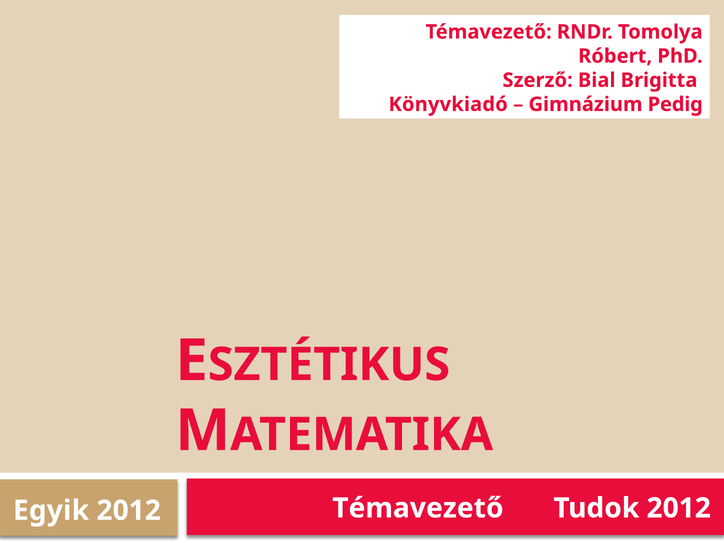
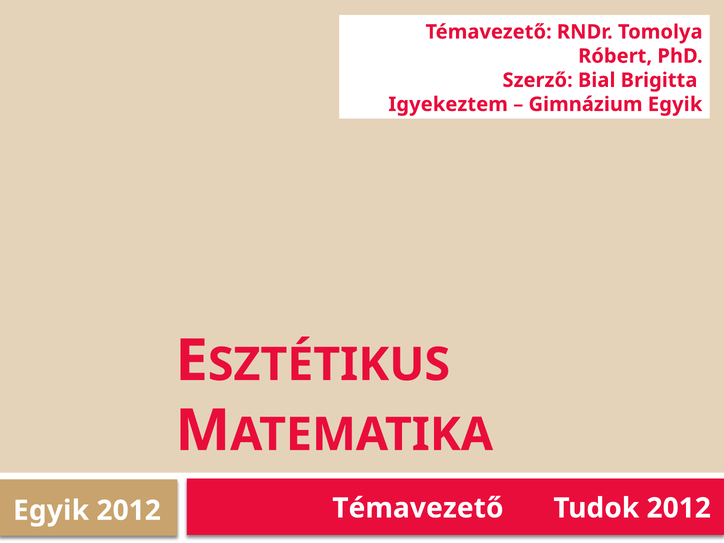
Könyvkiadó: Könyvkiadó -> Igyekeztem (448, 104)
Gimnázium Pedig: Pedig -> Egyik (675, 104)
